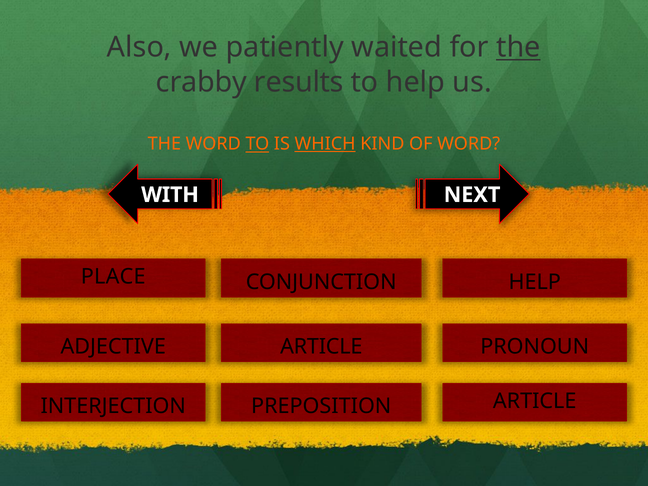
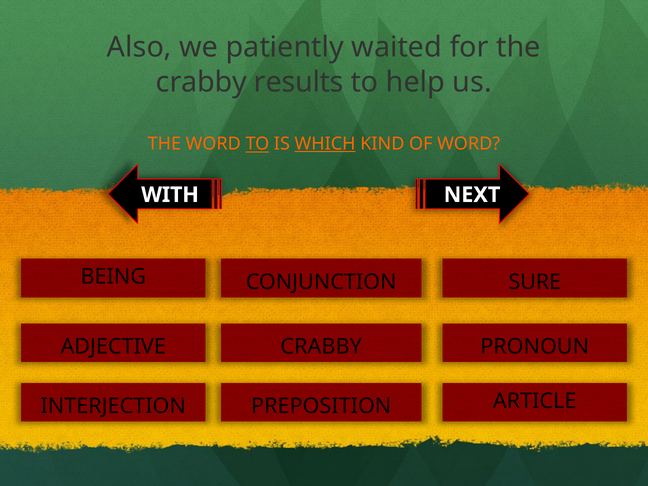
the underline: present -> none (518, 47)
PLACE: PLACE -> BEING (113, 277)
HELP: HELP -> SURE (535, 282)
ARTICLE: ARTICLE -> CRABBY (321, 347)
